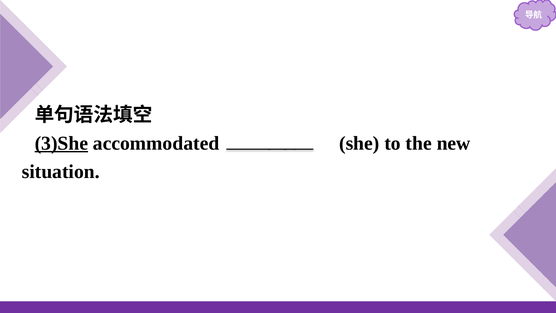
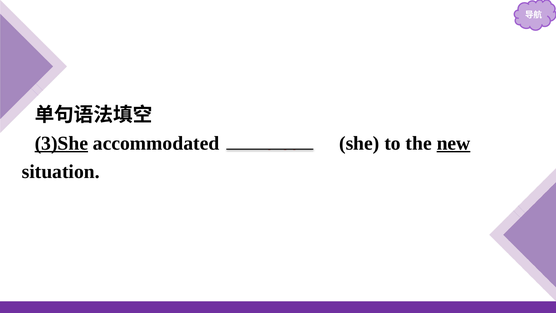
new underline: none -> present (454, 143)
